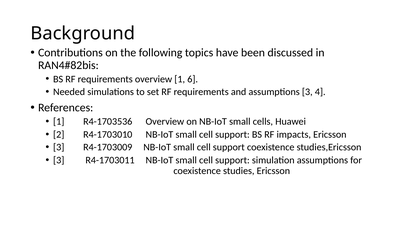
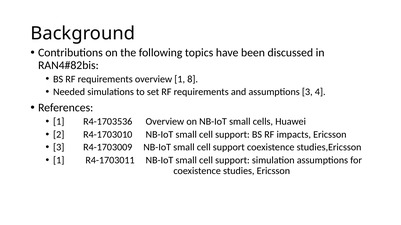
6: 6 -> 8 (193, 79)
3: 3 -> 1 (59, 161)
